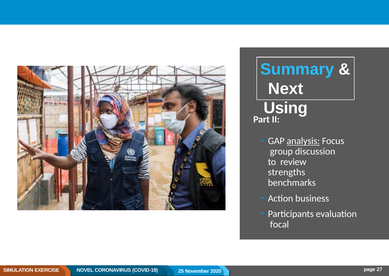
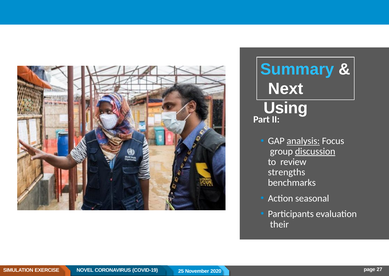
discussion underline: none -> present (315, 151)
business: business -> seasonal (312, 198)
focal: focal -> their (279, 224)
